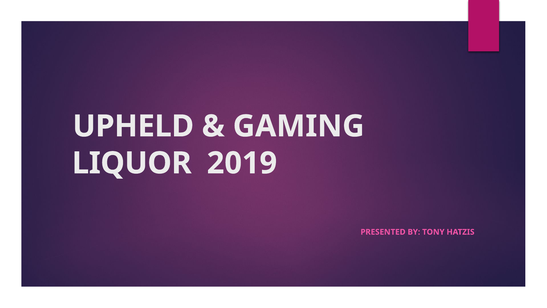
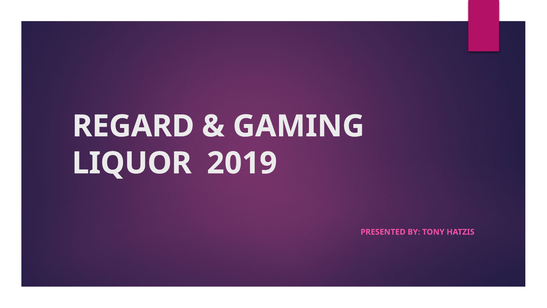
UPHELD: UPHELD -> REGARD (133, 126)
